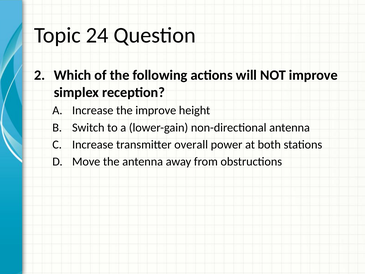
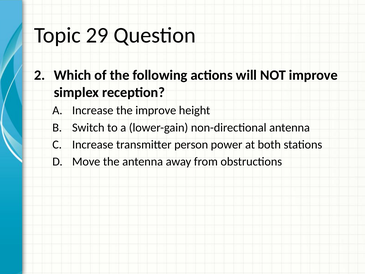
24: 24 -> 29 (97, 35)
overall: overall -> person (191, 144)
